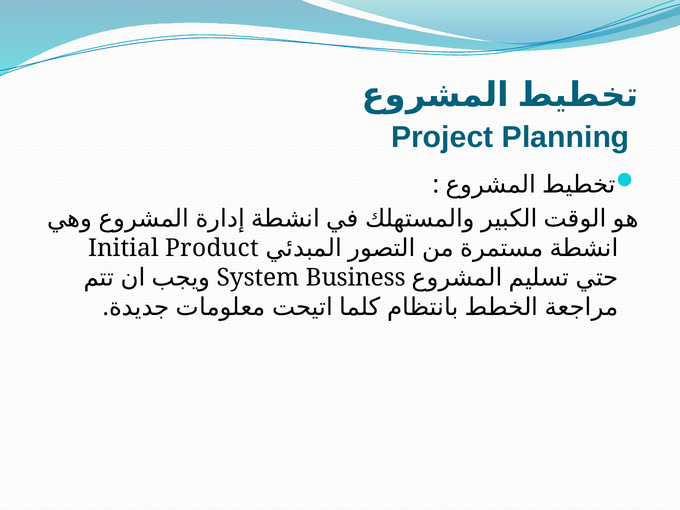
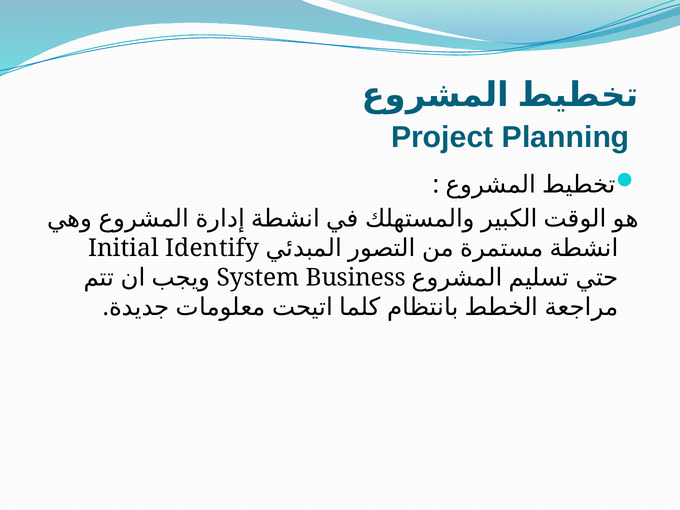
Product: Product -> Identify (212, 248)
